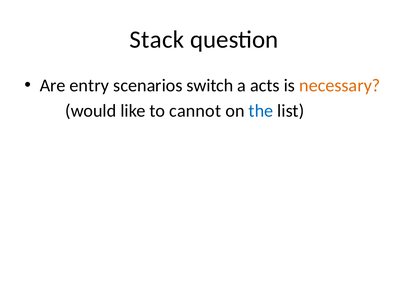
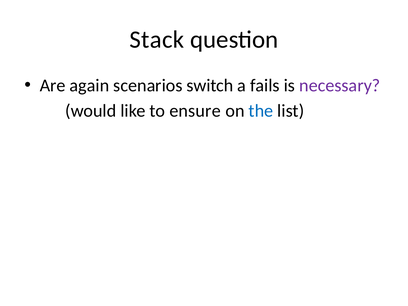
entry: entry -> again (89, 86)
acts: acts -> fails (265, 86)
necessary colour: orange -> purple (340, 86)
cannot: cannot -> ensure (195, 111)
